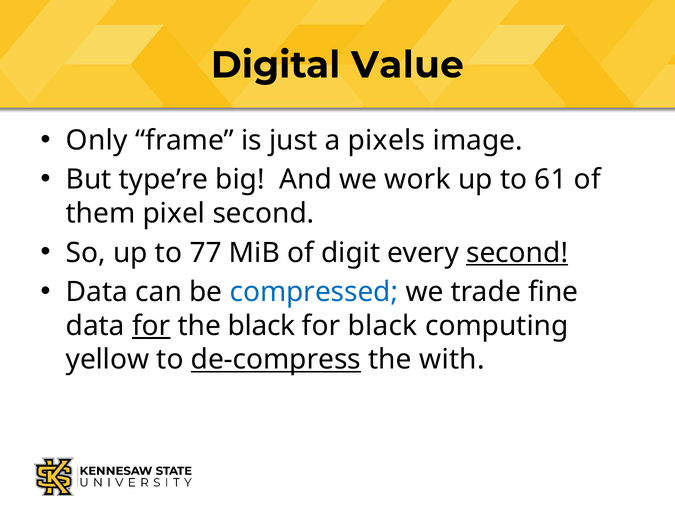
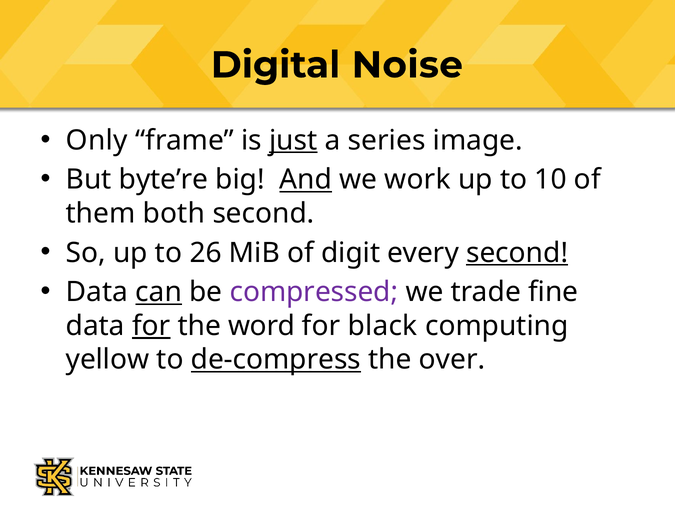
Value: Value -> Noise (407, 65)
just underline: none -> present (293, 140)
pixels: pixels -> series (387, 140)
type’re: type’re -> byte’re (164, 180)
And underline: none -> present (306, 180)
61: 61 -> 10 (551, 180)
pixel: pixel -> both (174, 213)
77: 77 -> 26 (206, 253)
can underline: none -> present (159, 292)
compressed colour: blue -> purple (314, 292)
the black: black -> word (262, 326)
with: with -> over (452, 360)
